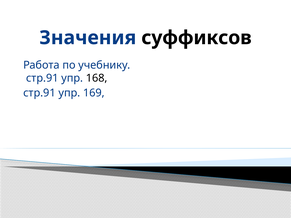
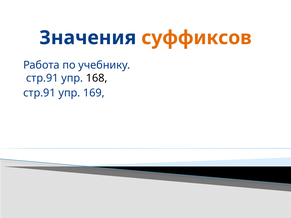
суффиксов colour: black -> orange (197, 38)
